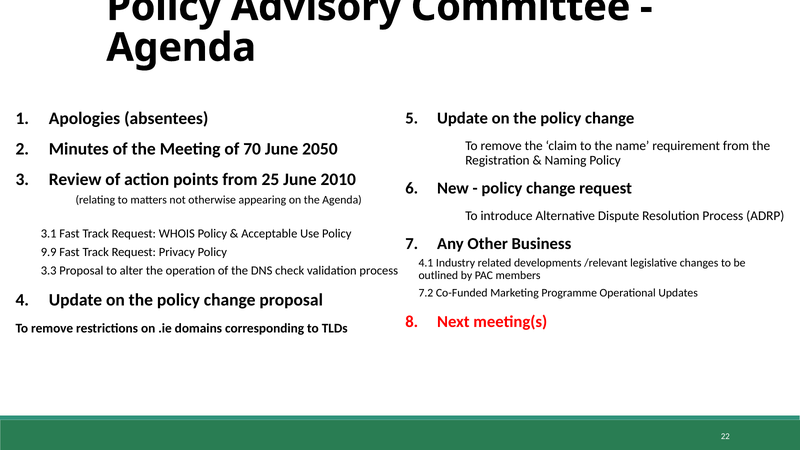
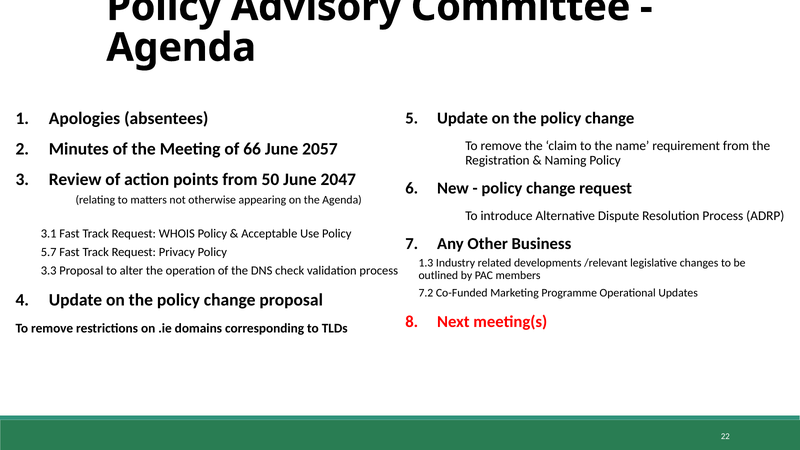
70: 70 -> 66 (252, 149)
2050: 2050 -> 2057 (320, 149)
25: 25 -> 50 (270, 180)
2010: 2010 -> 2047 (338, 180)
9.9: 9.9 -> 5.7 (49, 252)
4.1: 4.1 -> 1.3 (426, 263)
